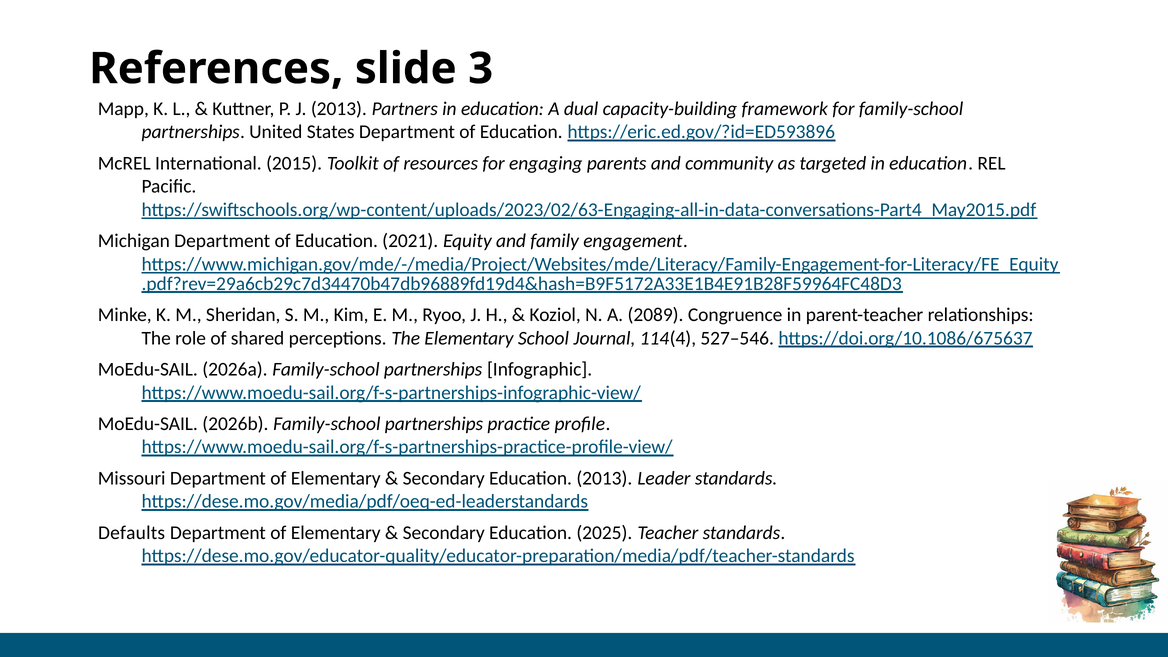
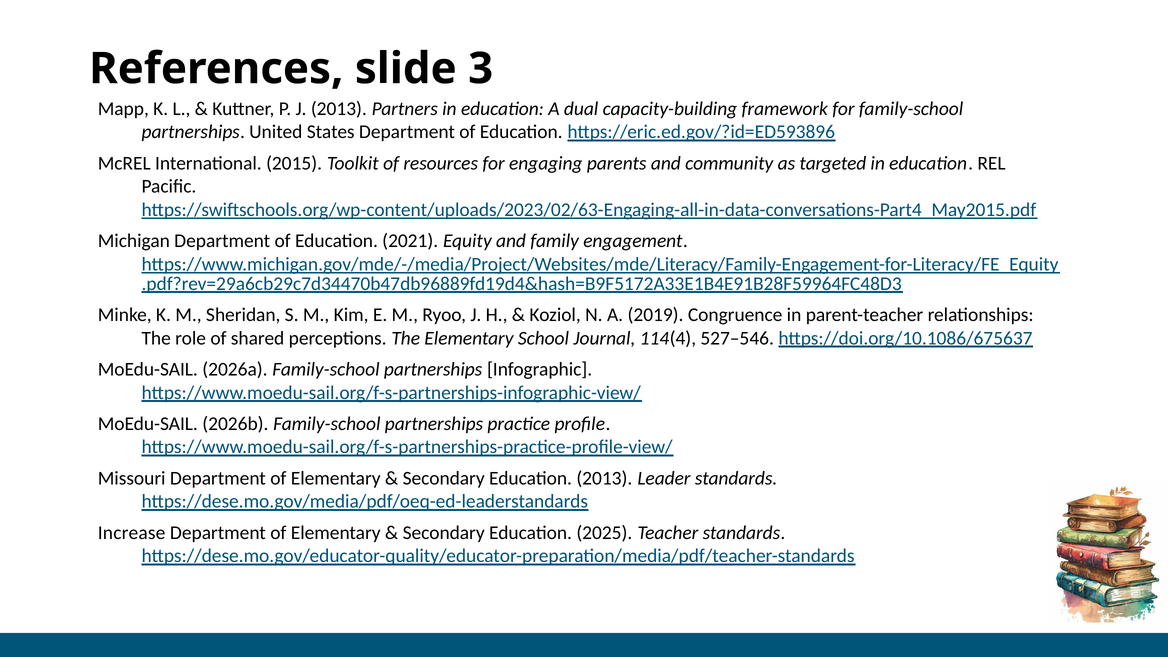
2089: 2089 -> 2019 (656, 315)
Defaults: Defaults -> Increase (132, 533)
